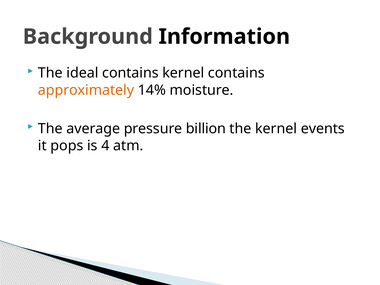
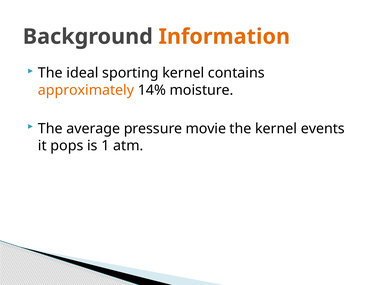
Information colour: black -> orange (224, 37)
ideal contains: contains -> sporting (130, 73)
billion: billion -> movie (206, 129)
4: 4 -> 1 (105, 146)
